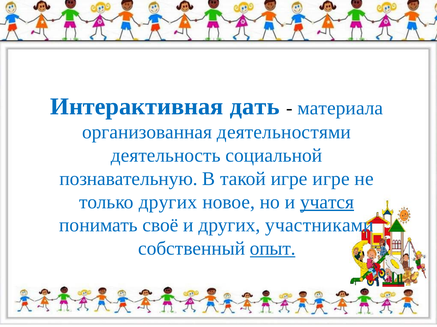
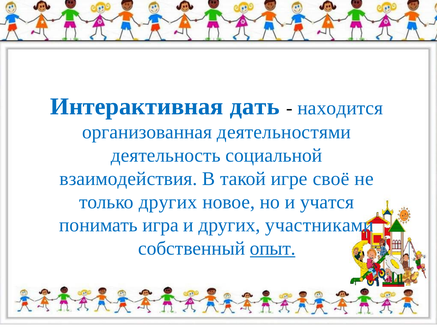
материала: материала -> находится (340, 108)
познавательную: познавательную -> взаимодействия (128, 179)
игре игре: игре -> своё (331, 179)
учатся underline: present -> none (327, 202)
своё: своё -> игра (161, 226)
